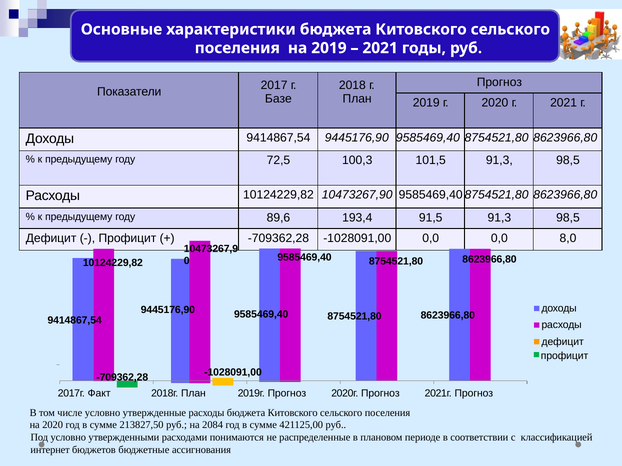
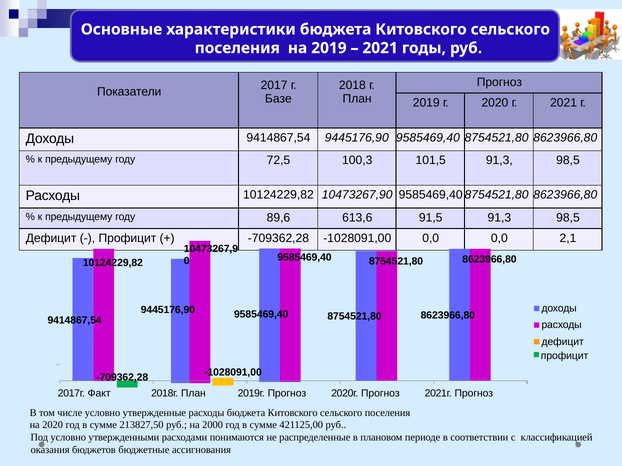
193,4: 193,4 -> 613,6 (357, 218)
8,0: 8,0 -> 2,1 (568, 239)
2084: 2084 -> 2000 (213, 425)
интернет: интернет -> оказания (50, 450)
